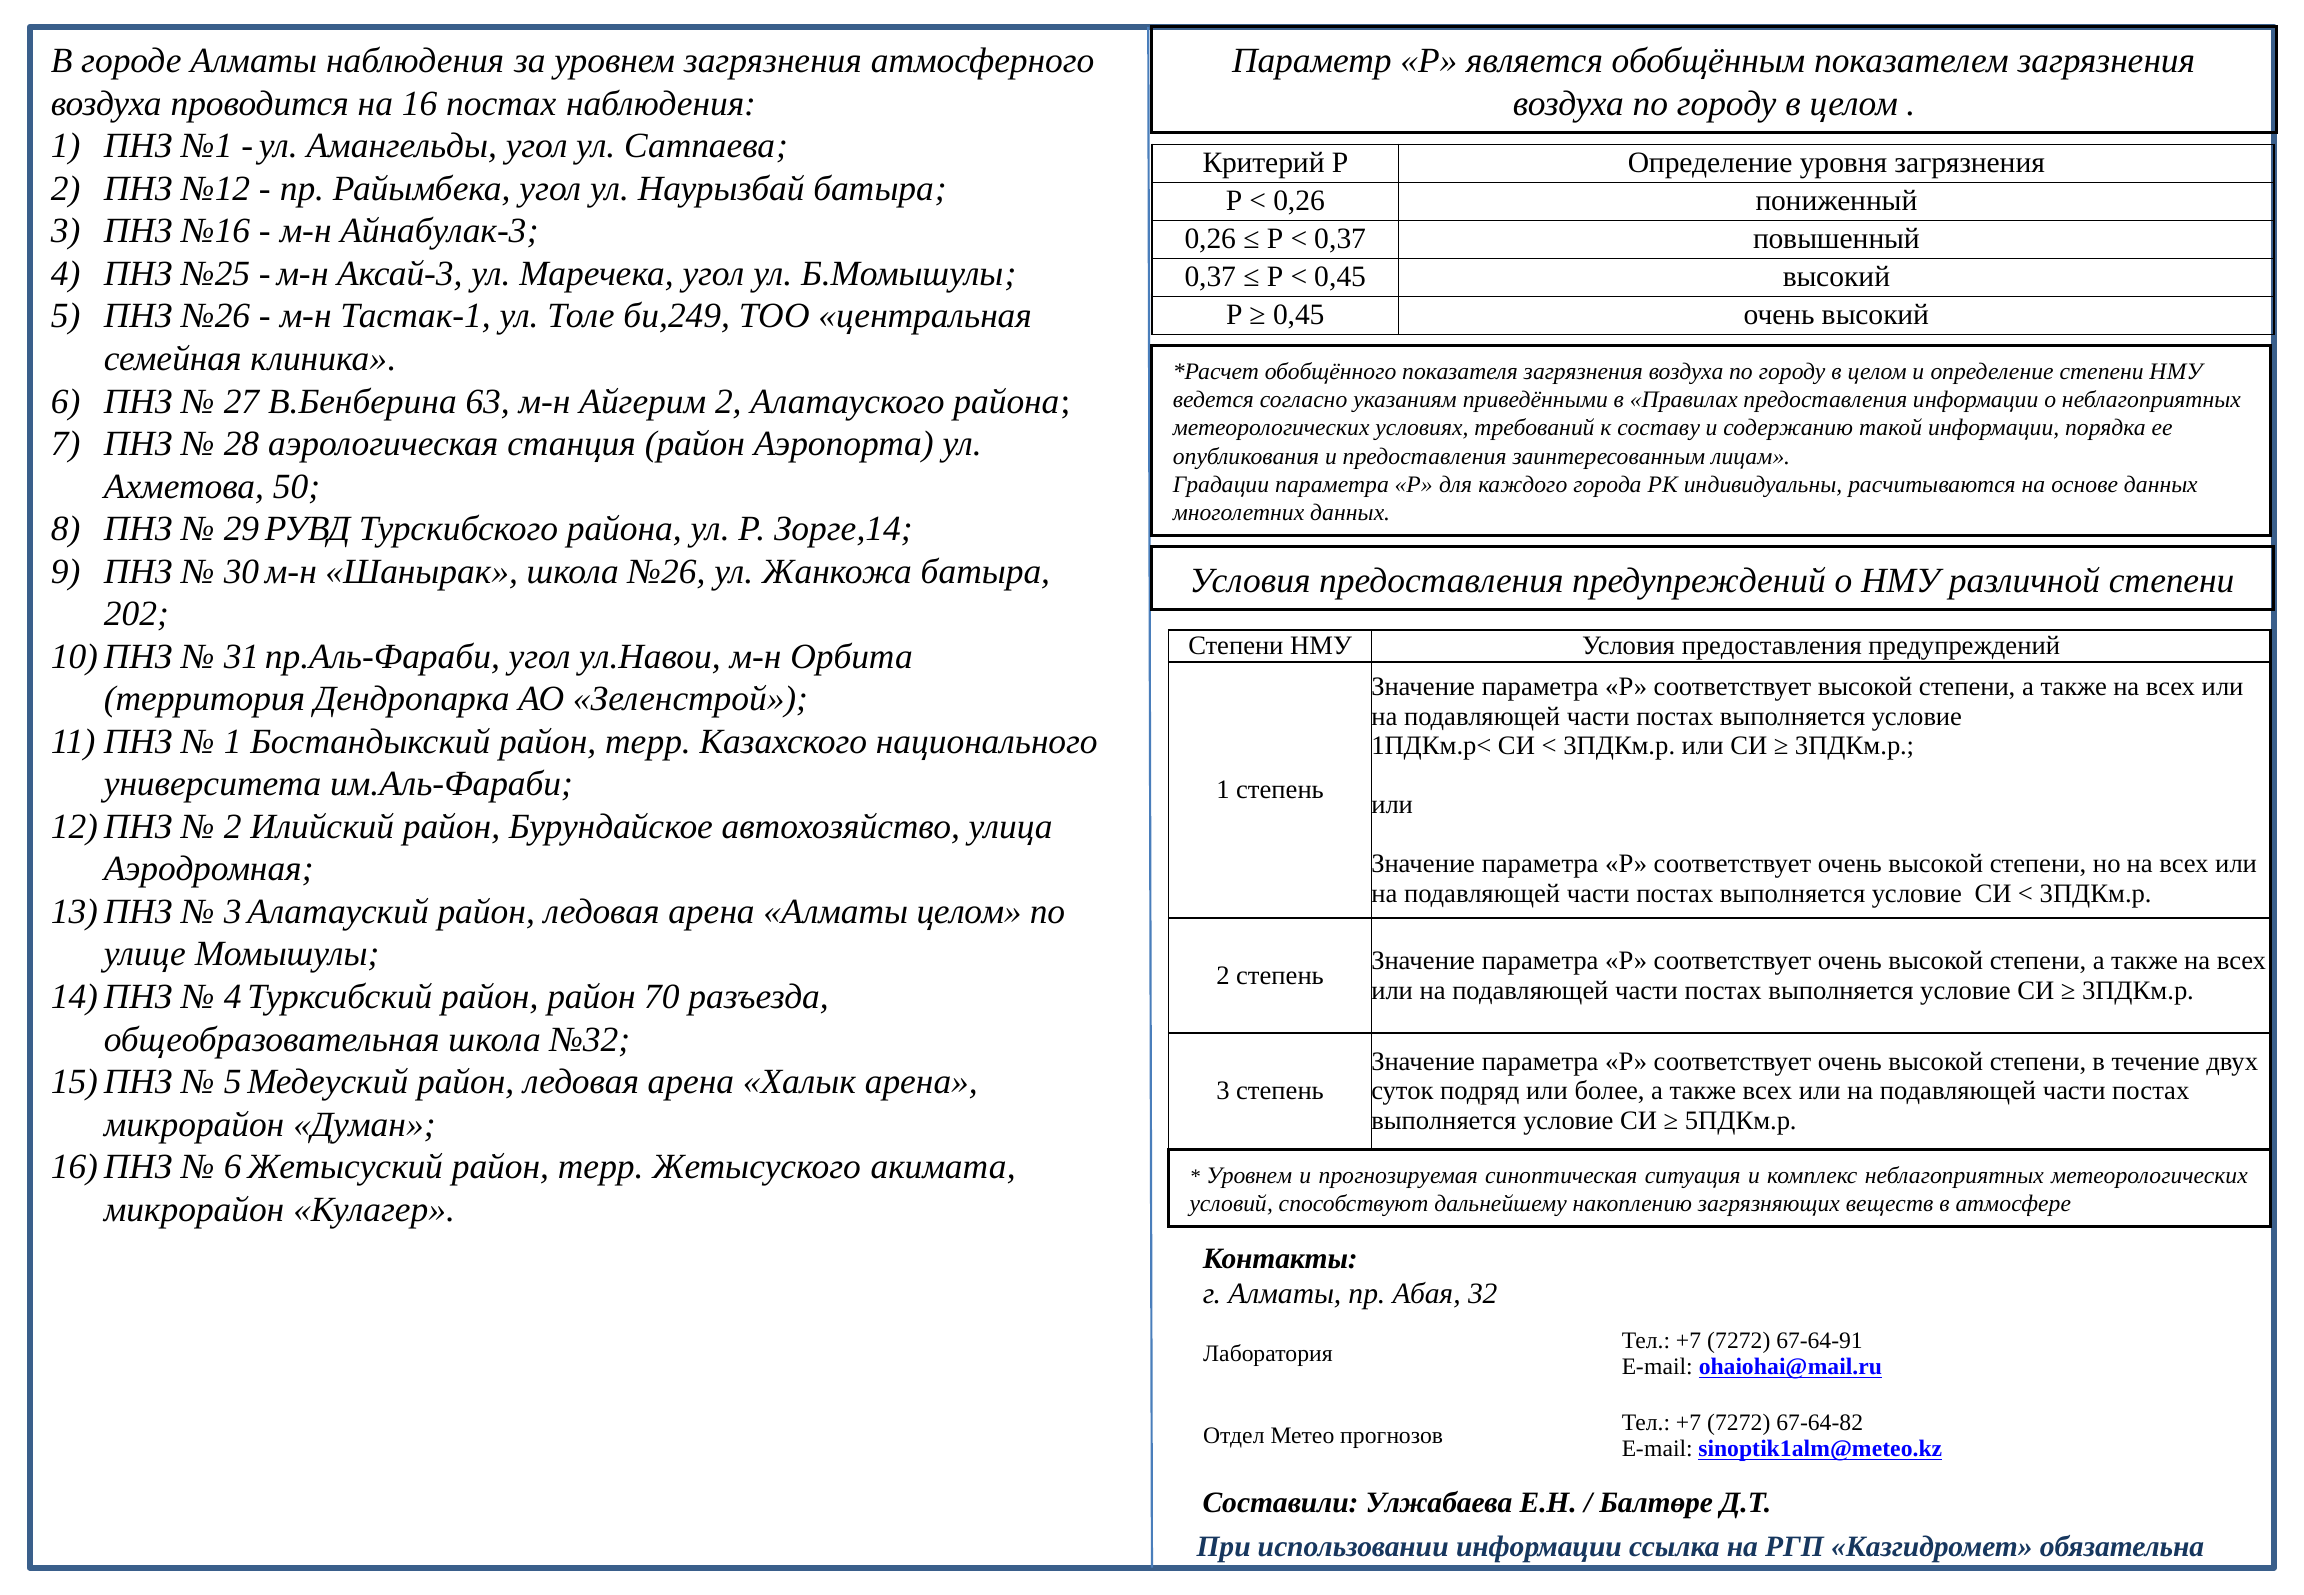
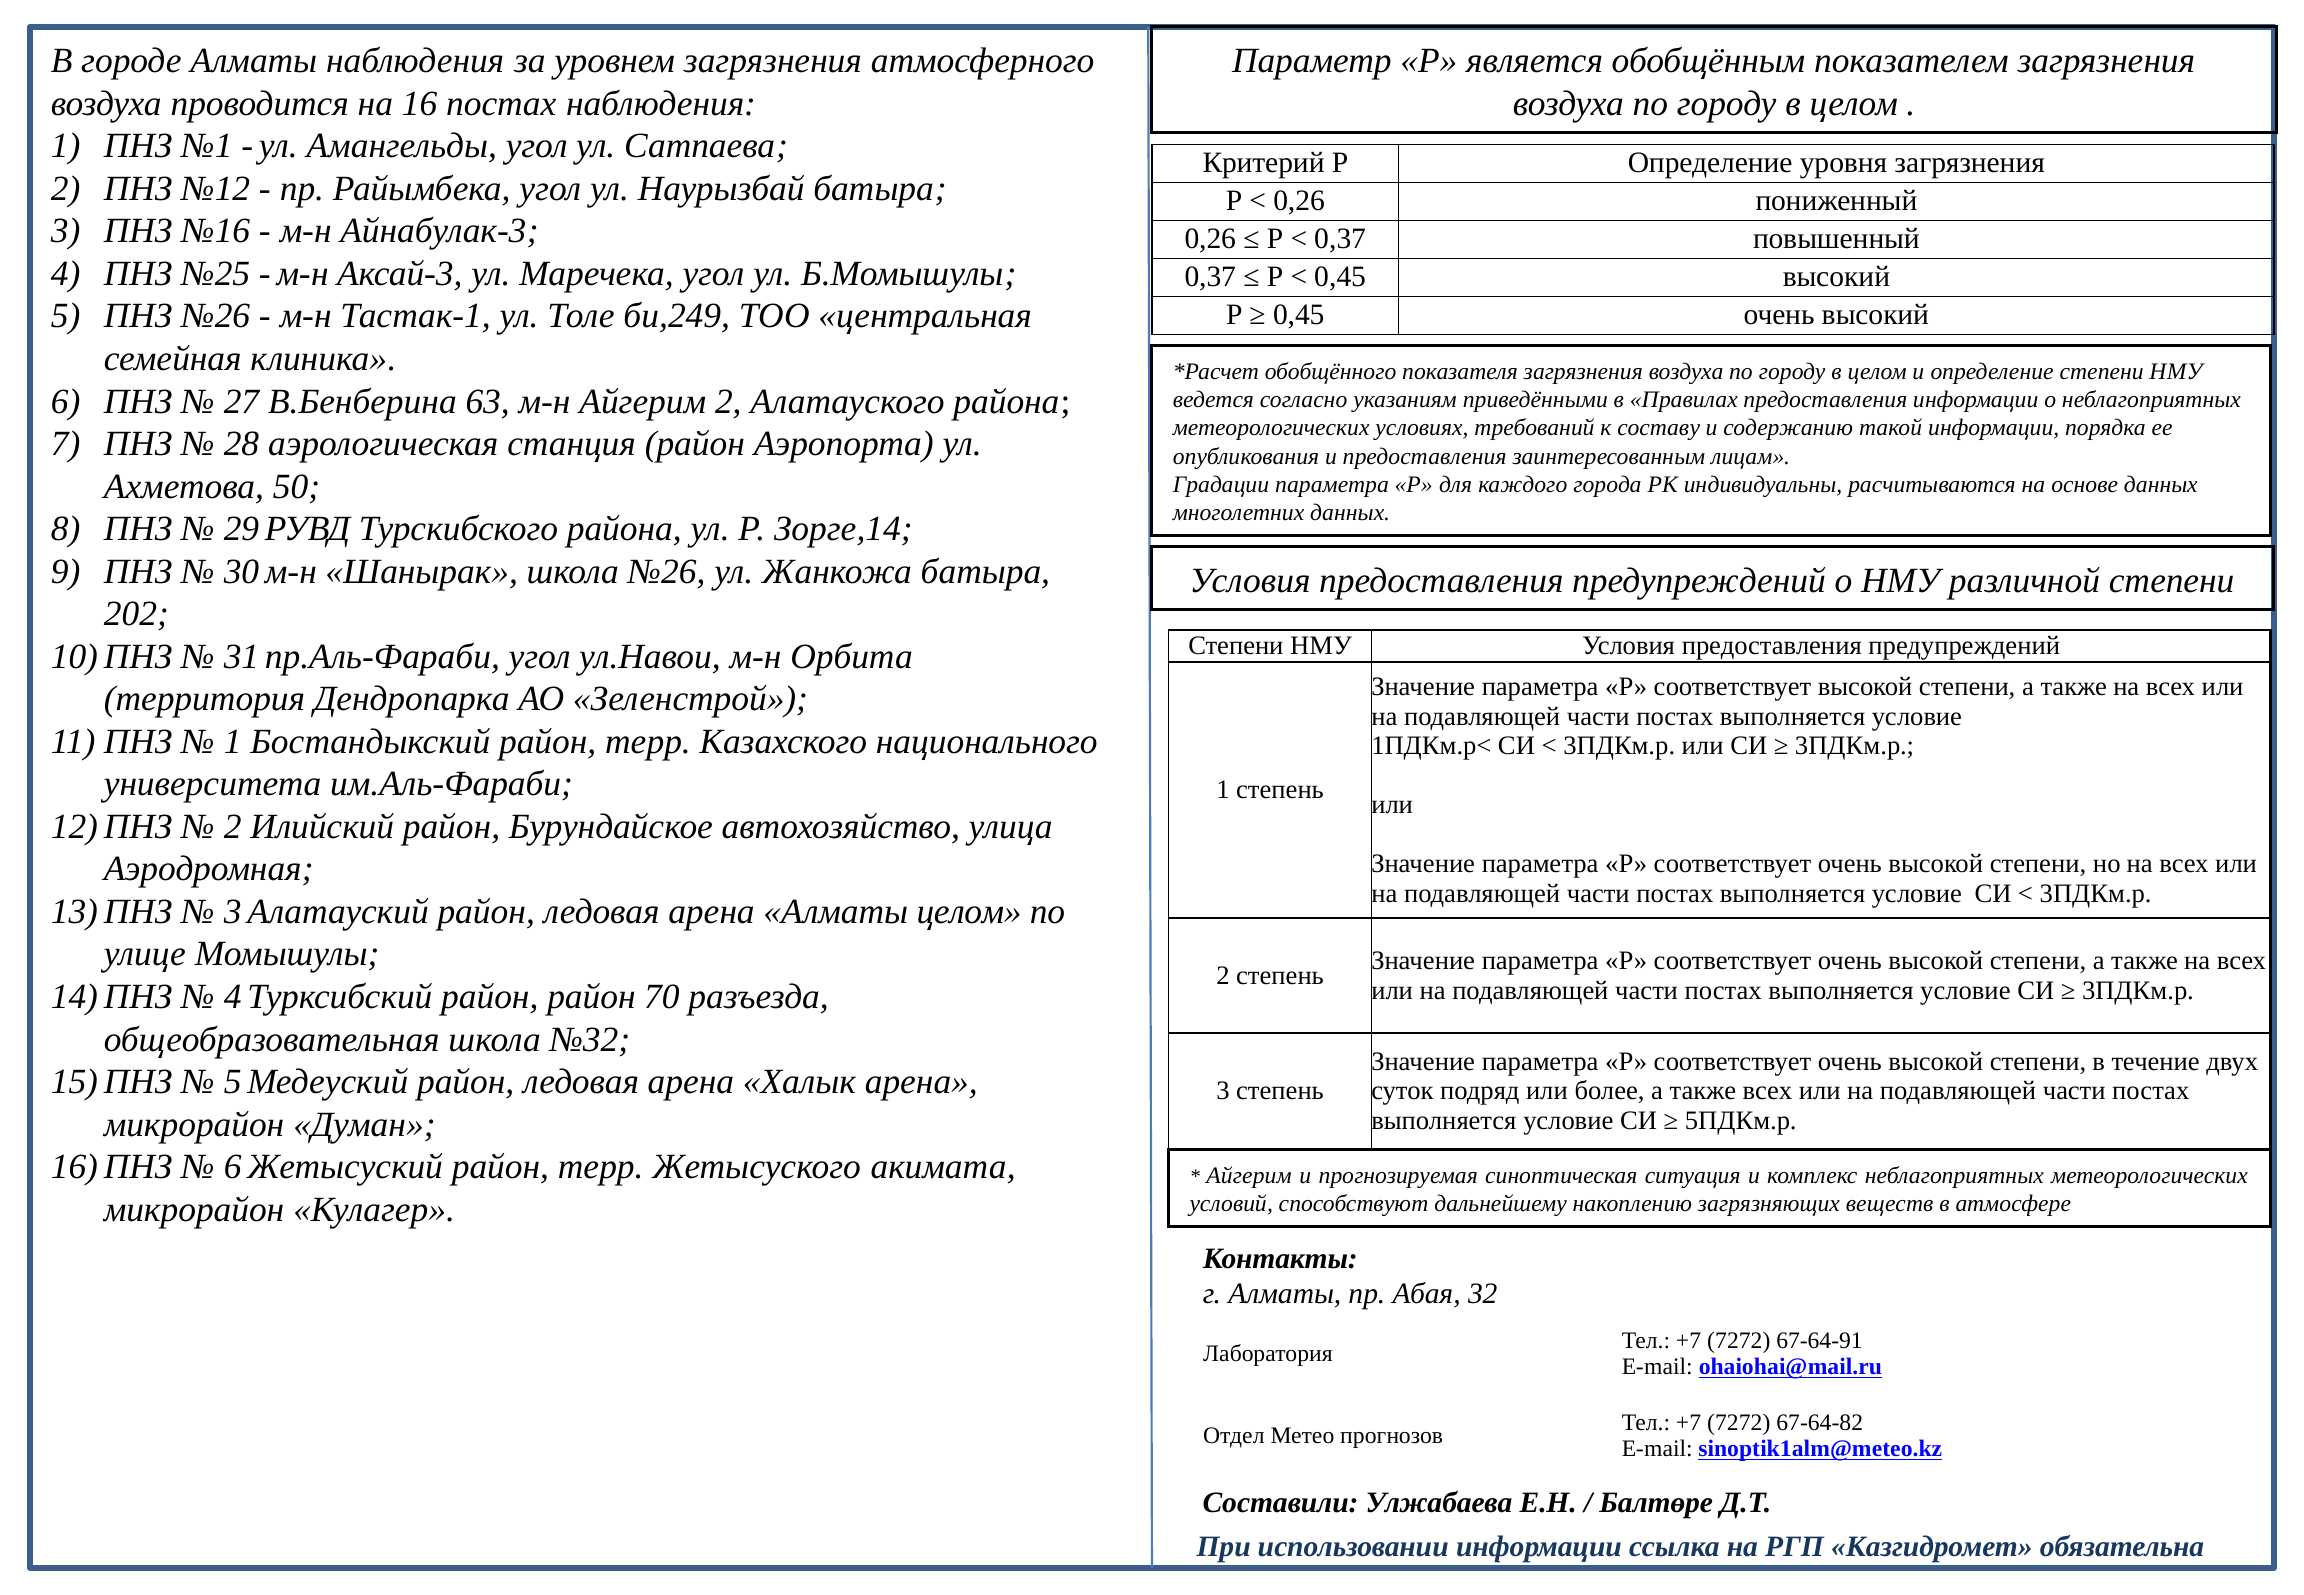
Уровнем: Уровнем -> Айгерим (1249, 1176)
